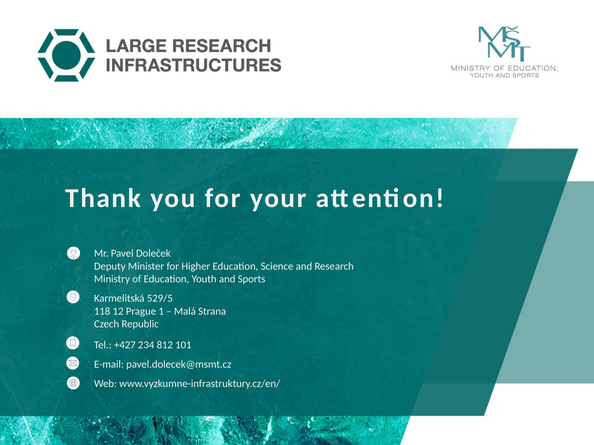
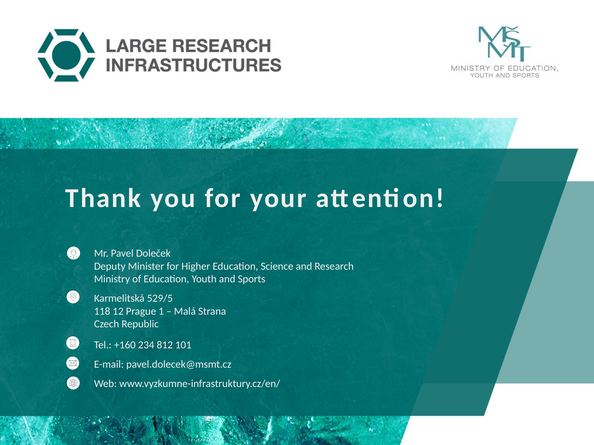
+427: +427 -> +160 (125, 345)
